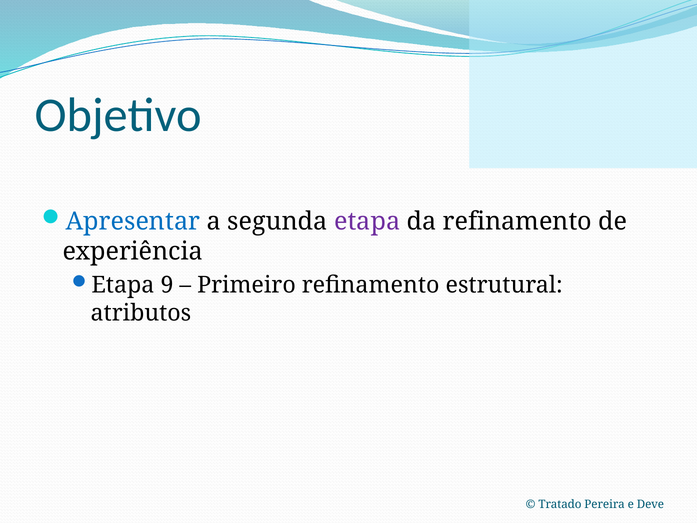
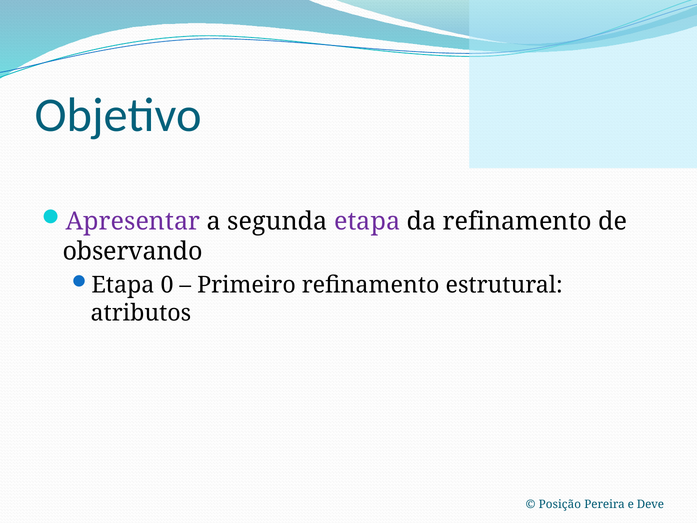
Apresentar colour: blue -> purple (133, 221)
experiência: experiência -> observando (133, 251)
9: 9 -> 0 (167, 285)
Tratado: Tratado -> Posição (560, 504)
